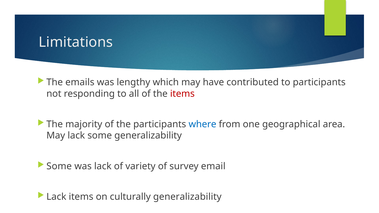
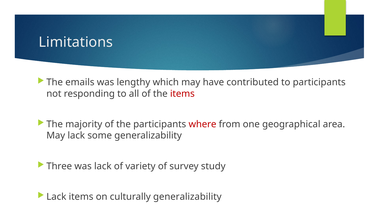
where colour: blue -> red (202, 124)
Some: Some -> Three (59, 166)
email: email -> study (213, 166)
